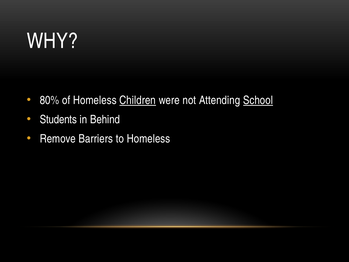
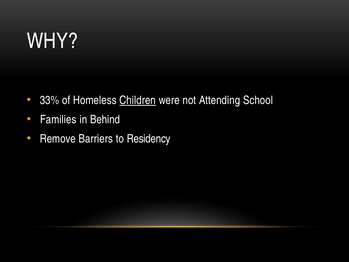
80%: 80% -> 33% (49, 100)
School underline: present -> none (258, 100)
Students: Students -> Families (58, 119)
to Homeless: Homeless -> Residency (149, 139)
